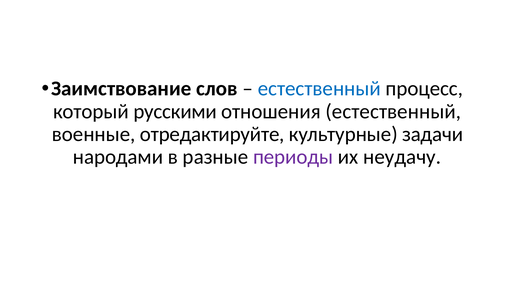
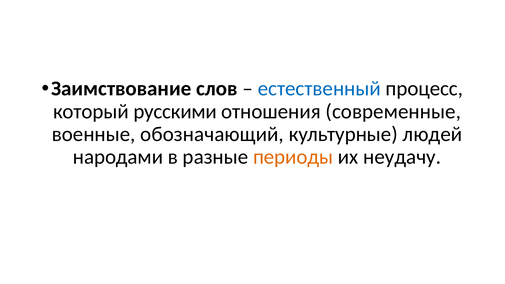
отношения естественный: естественный -> современные (393, 111)
отредактируйте: отредактируйте -> обозначающий (212, 134)
задачи: задачи -> людей (432, 134)
периоды colour: purple -> orange (293, 157)
